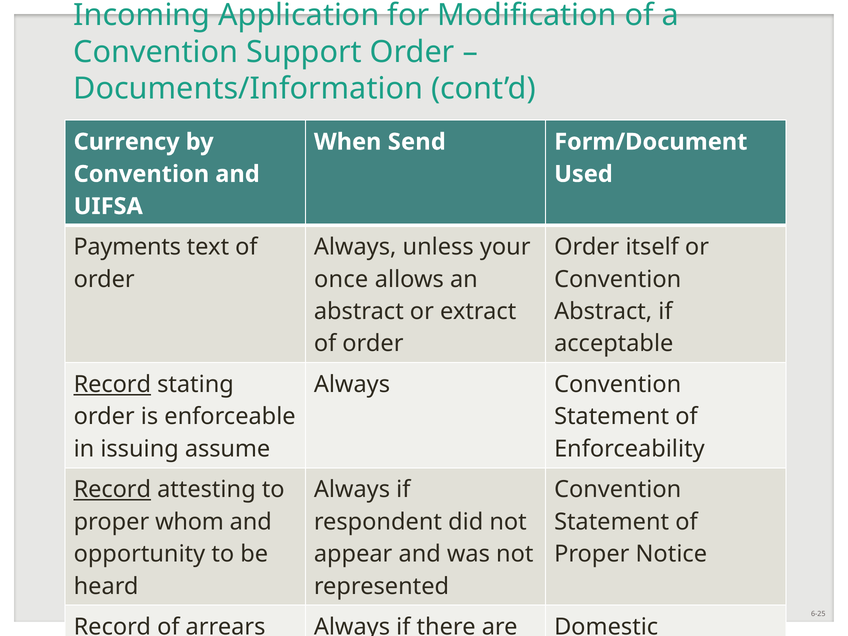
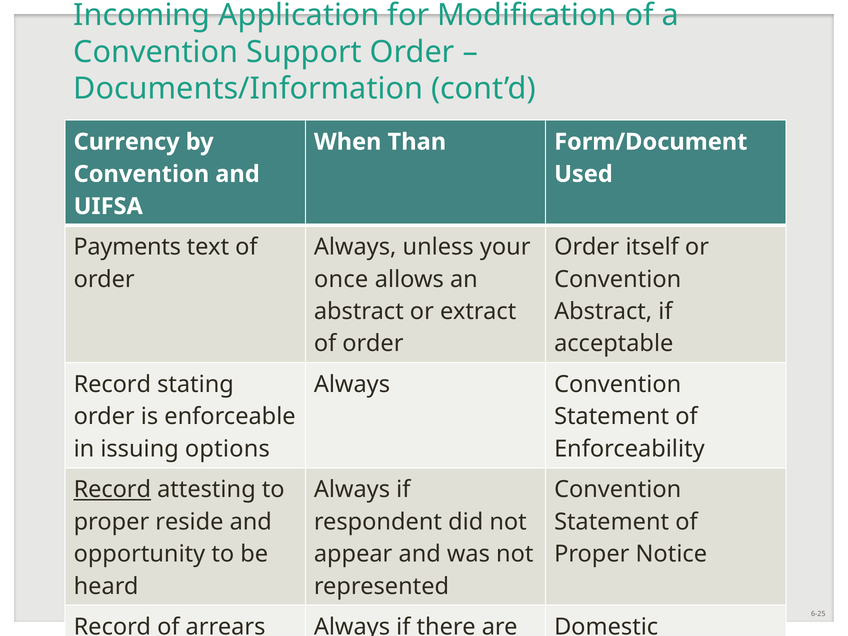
Send: Send -> Than (417, 142)
Record underline: present -> none (112, 384)
assume: assume -> options (227, 449)
whom: whom -> reside (189, 522)
